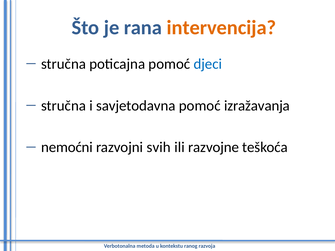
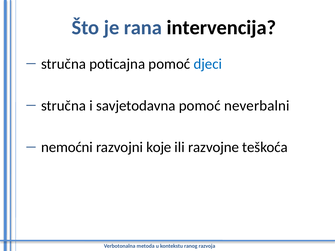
intervencija colour: orange -> black (221, 28)
izražavanja: izražavanja -> neverbalni (257, 106)
svih: svih -> koje (159, 147)
